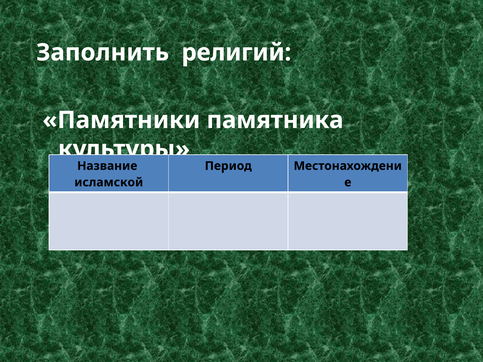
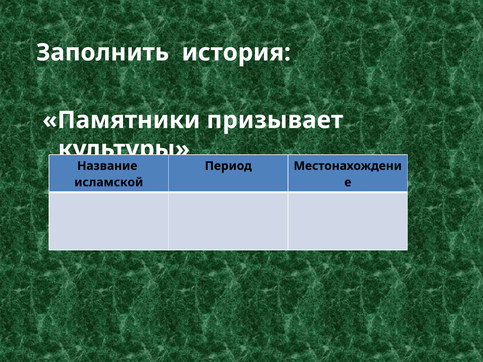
религий: религий -> история (236, 53)
памятника: памятника -> призывает (275, 120)
